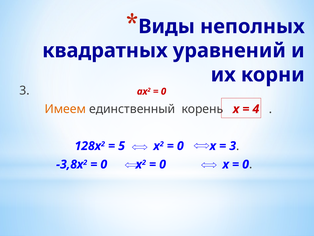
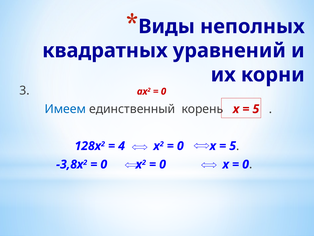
Имеем colour: orange -> blue (65, 109)
4: 4 -> 5 (256, 109)
5: 5 -> 4 (122, 146)
3: 3 -> 5 (233, 146)
